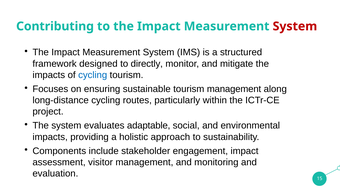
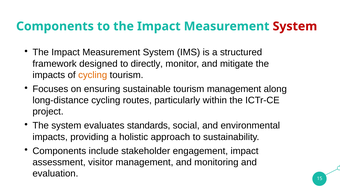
Contributing: Contributing -> Components (55, 26)
cycling colour: blue -> orange (93, 75)
adaptable: adaptable -> standards (149, 126)
